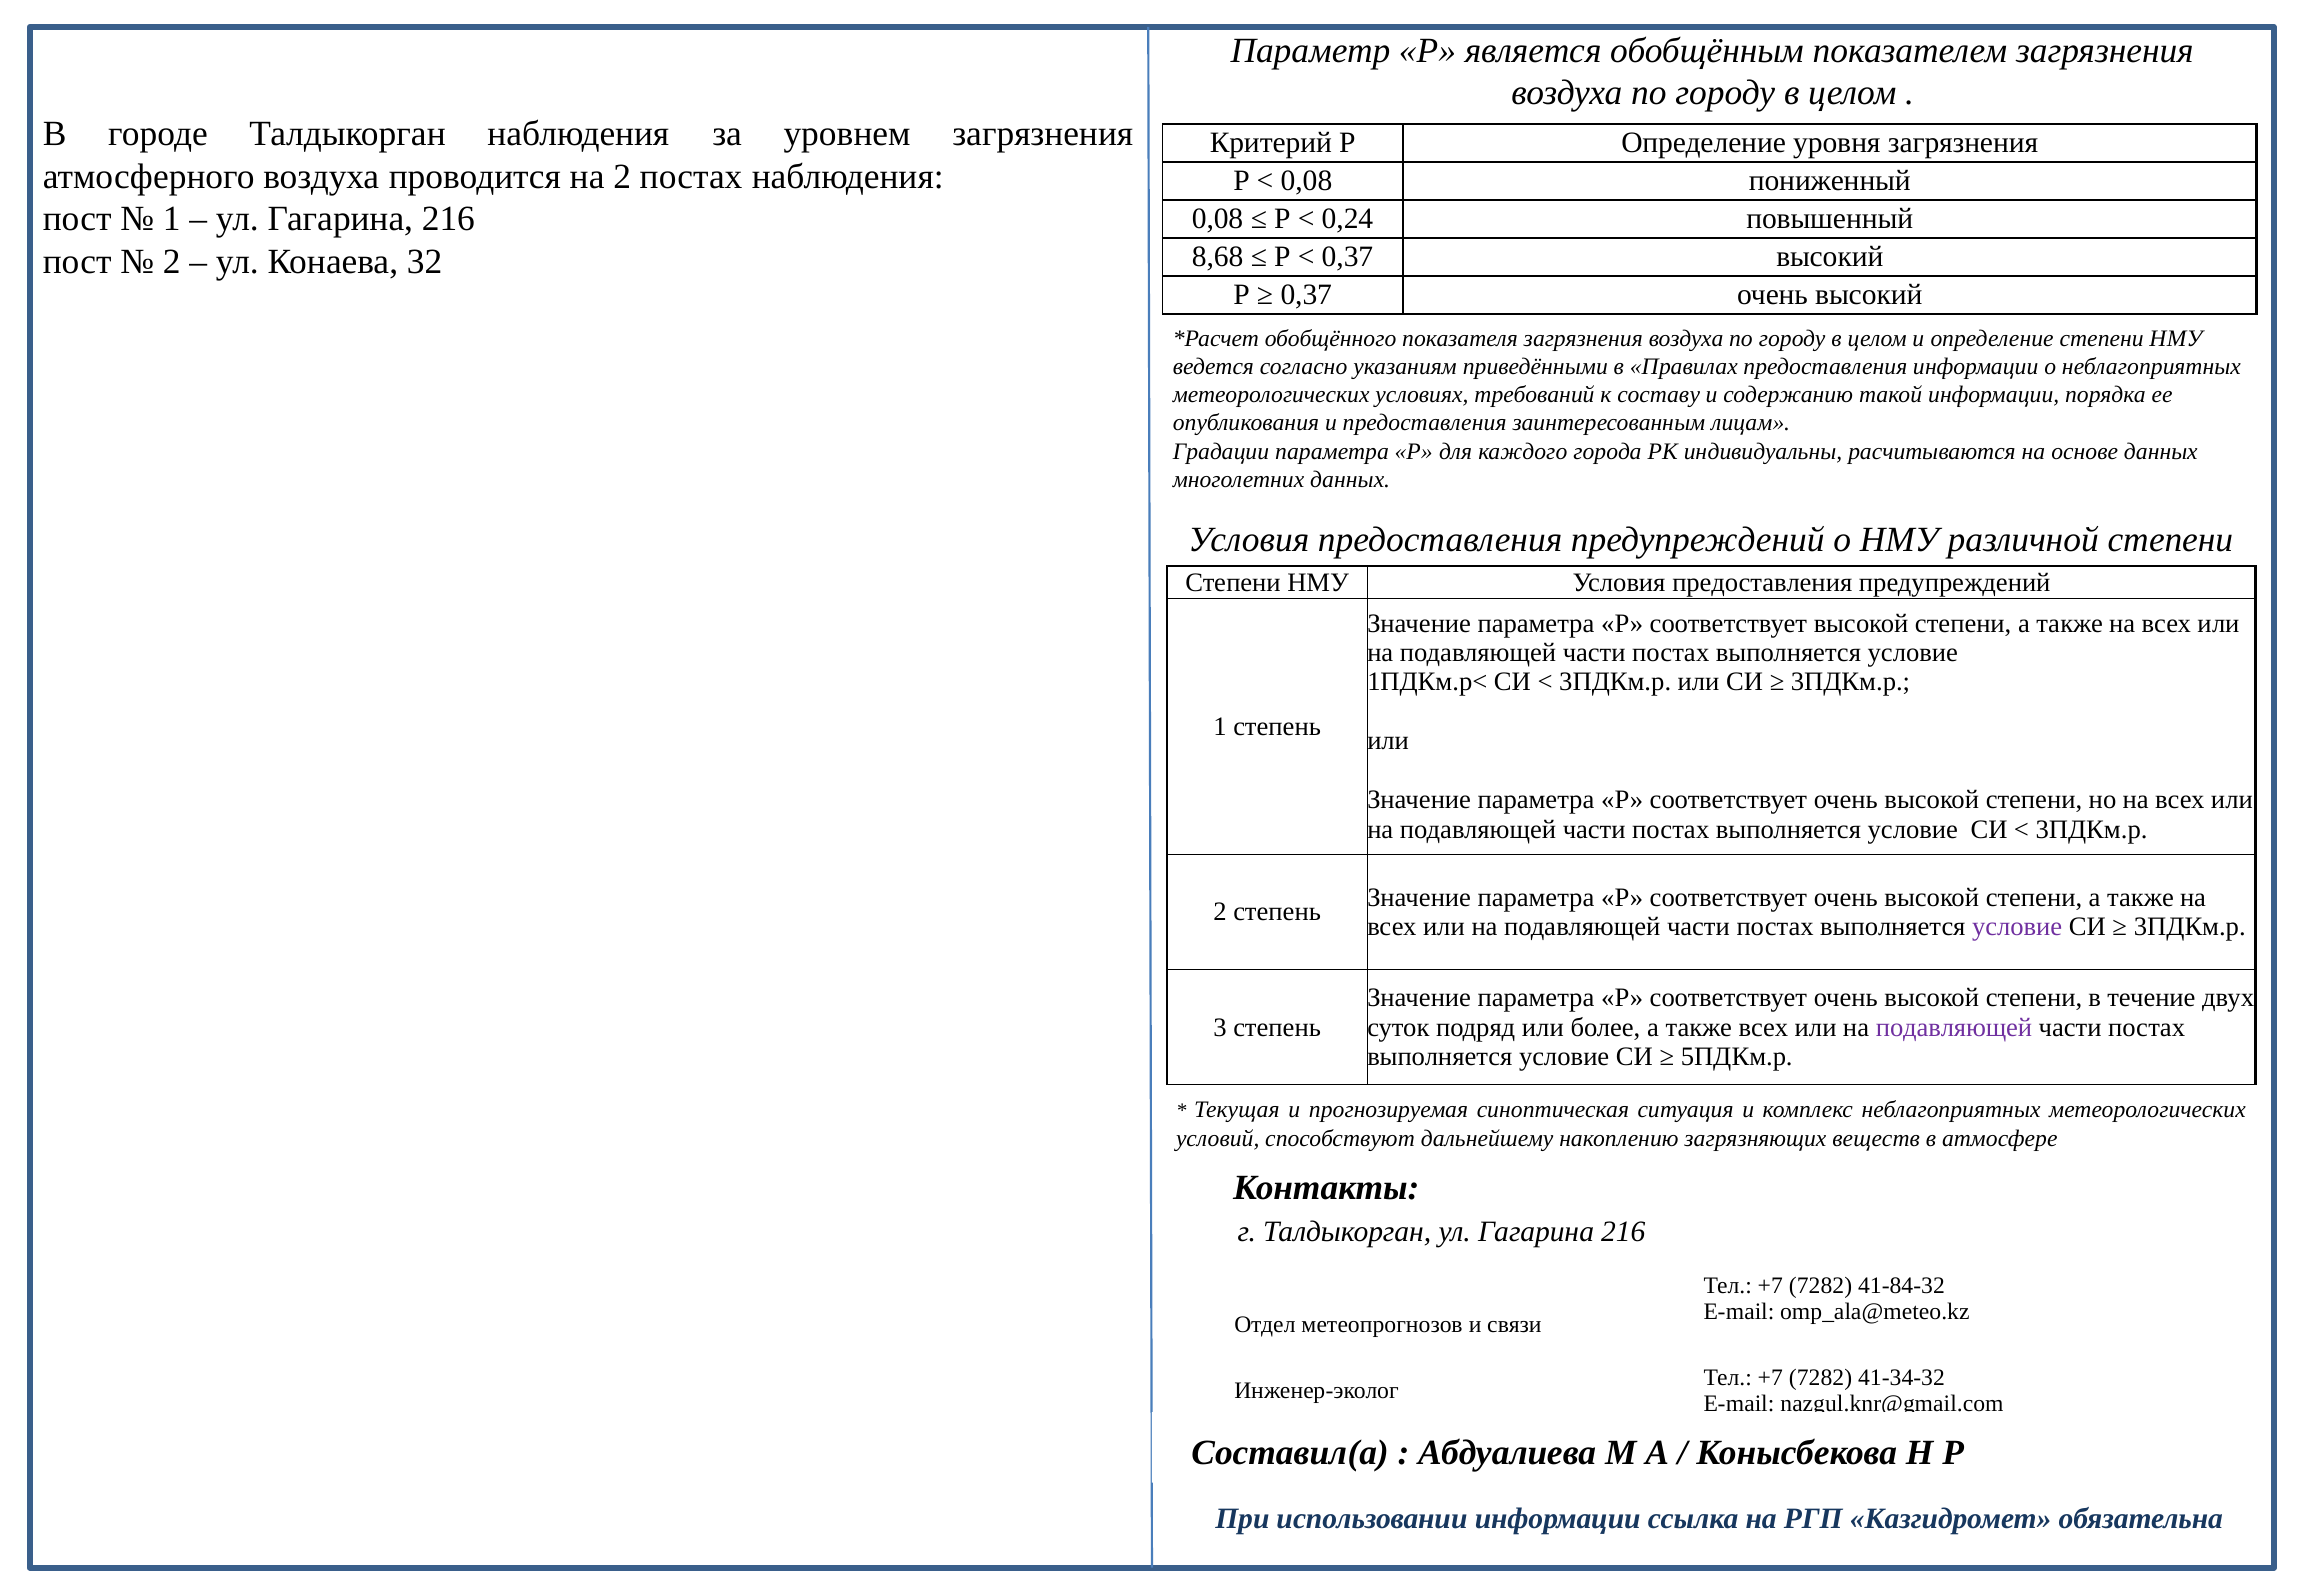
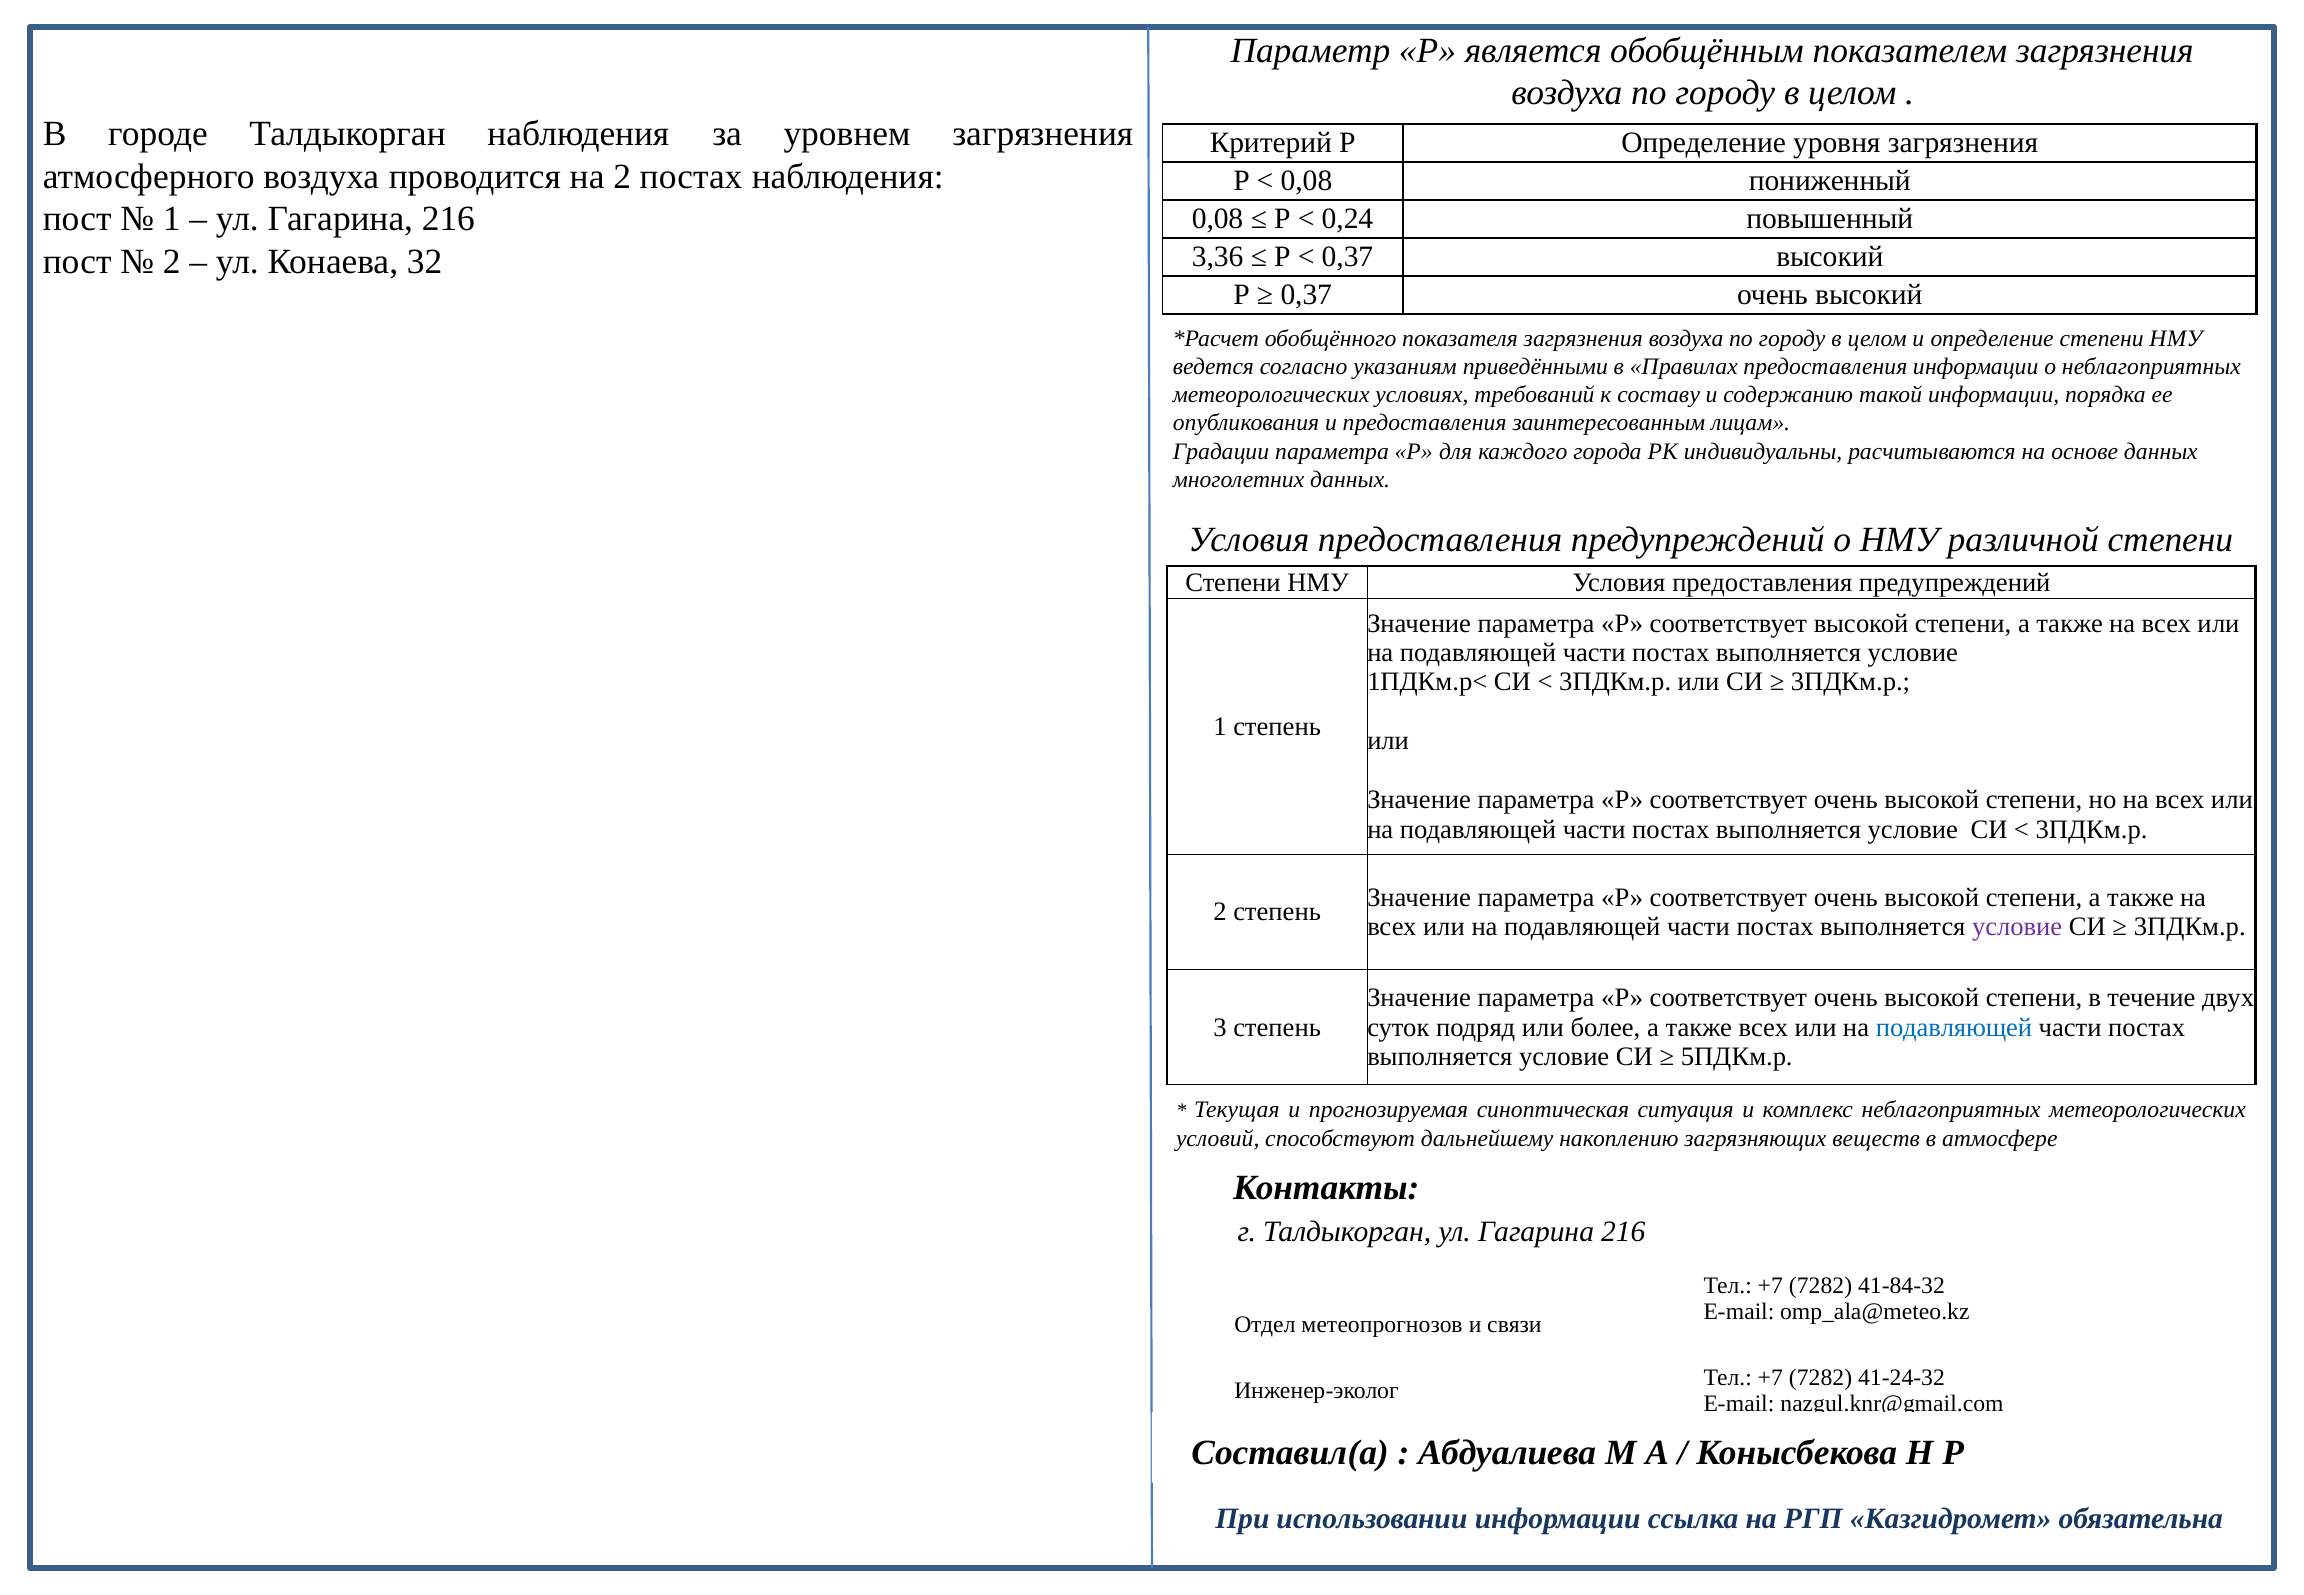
8,68: 8,68 -> 3,36 (1218, 257)
подавляющей colour: purple -> blue (1954, 1027)
41-34-32: 41-34-32 -> 41-24-32 (1902, 1378)
